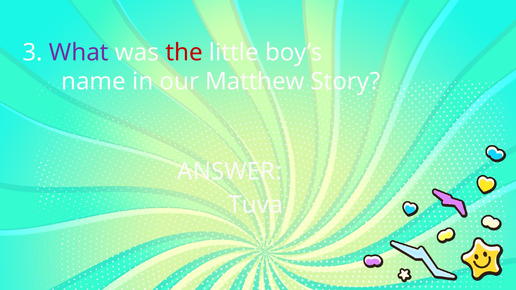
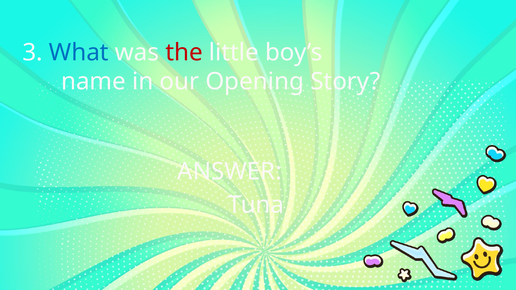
What colour: purple -> blue (79, 53)
Matthew: Matthew -> Opening (255, 82)
Tuva: Tuva -> Tuna (256, 205)
